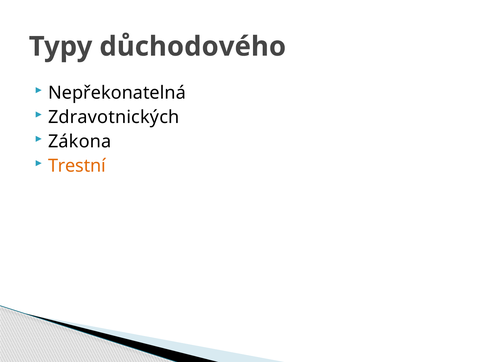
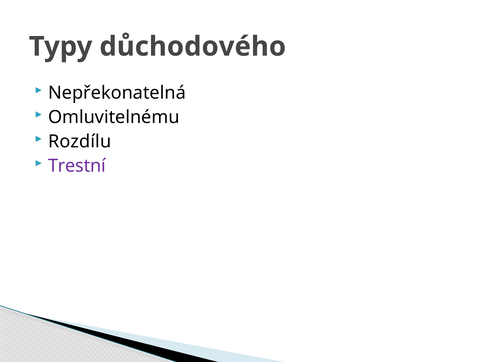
Zdravotnických: Zdravotnických -> Omluvitelnému (114, 117)
Zákona: Zákona -> Rozdílu (80, 141)
Trestní colour: orange -> purple (77, 166)
